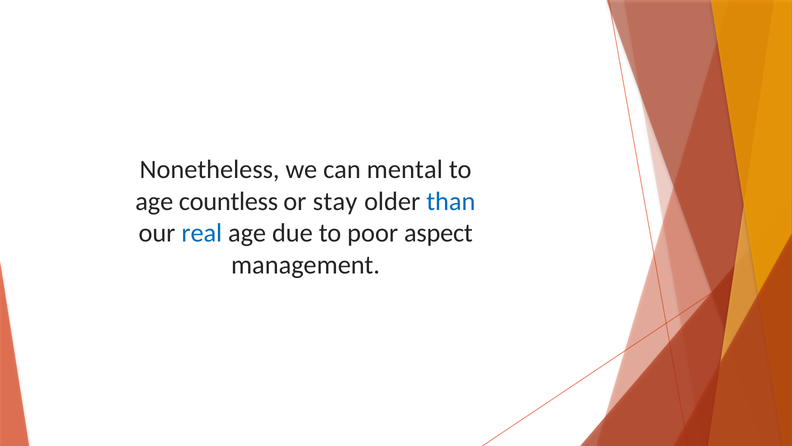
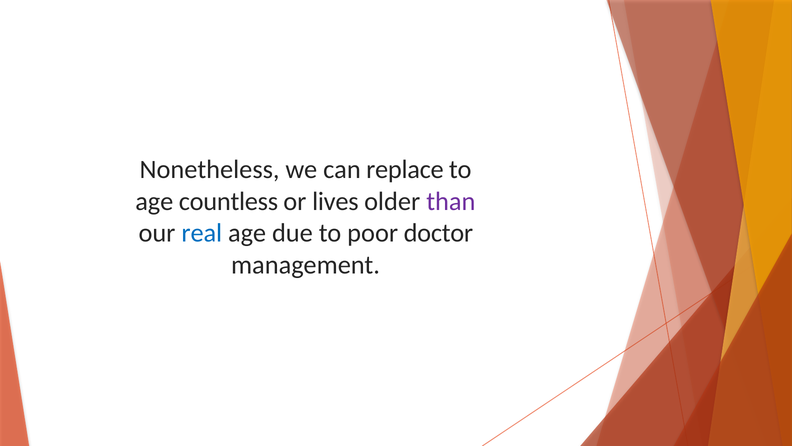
mental: mental -> replace (405, 170)
stay: stay -> lives (335, 201)
than colour: blue -> purple (451, 201)
aspect: aspect -> doctor (438, 233)
